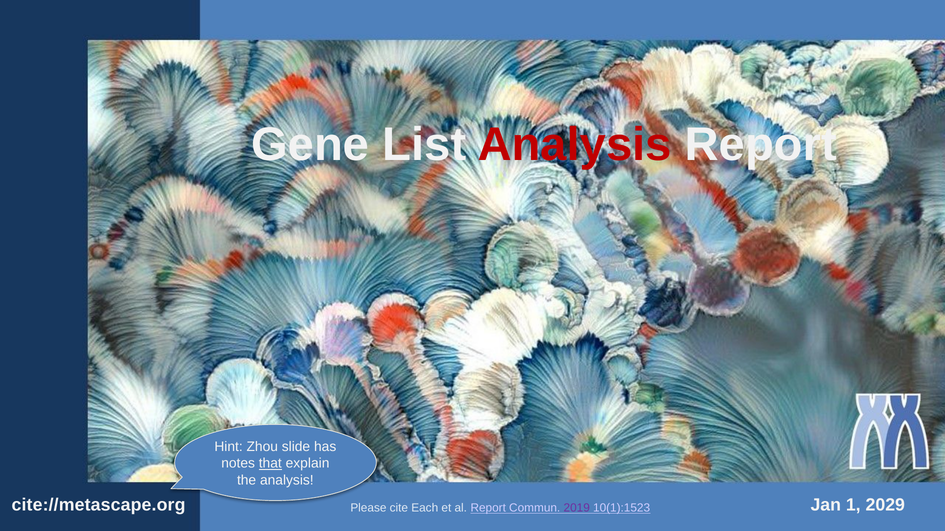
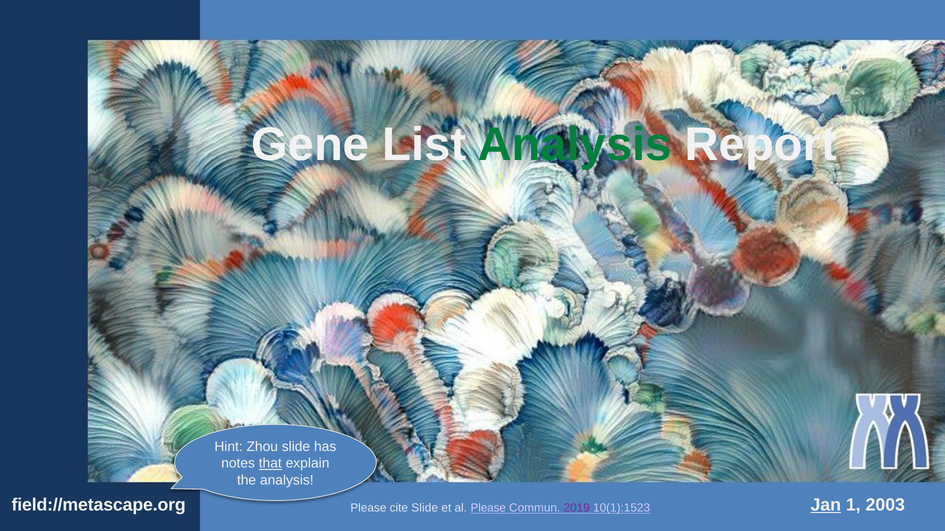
Analysis colour: red -> green (575, 145)
cite://metascape.org: cite://metascape.org -> field://metascape.org (99, 505)
Jan underline: none -> present (826, 505)
2029: 2029 -> 2003 (885, 505)
cite Each: Each -> Slide (425, 508)
al Report: Report -> Please (488, 508)
